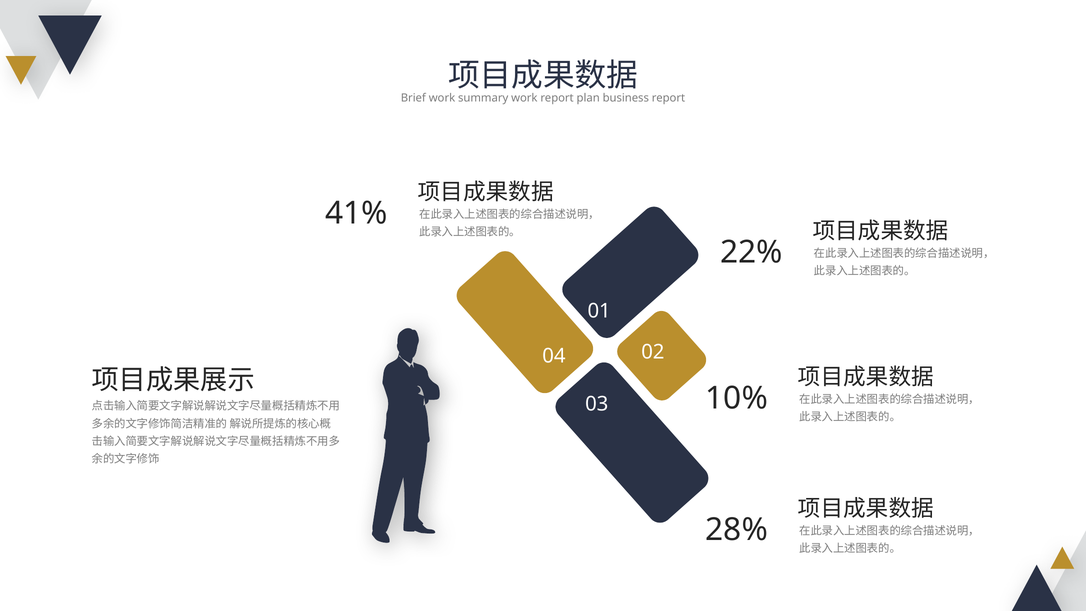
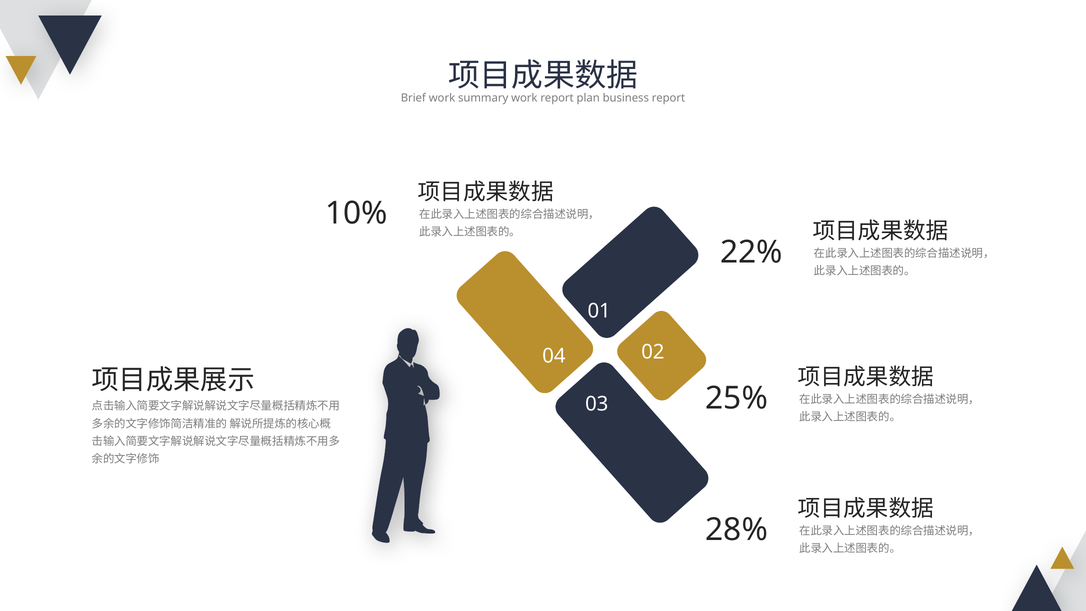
41%: 41% -> 10% (357, 213)
10%: 10% -> 25% (737, 398)
